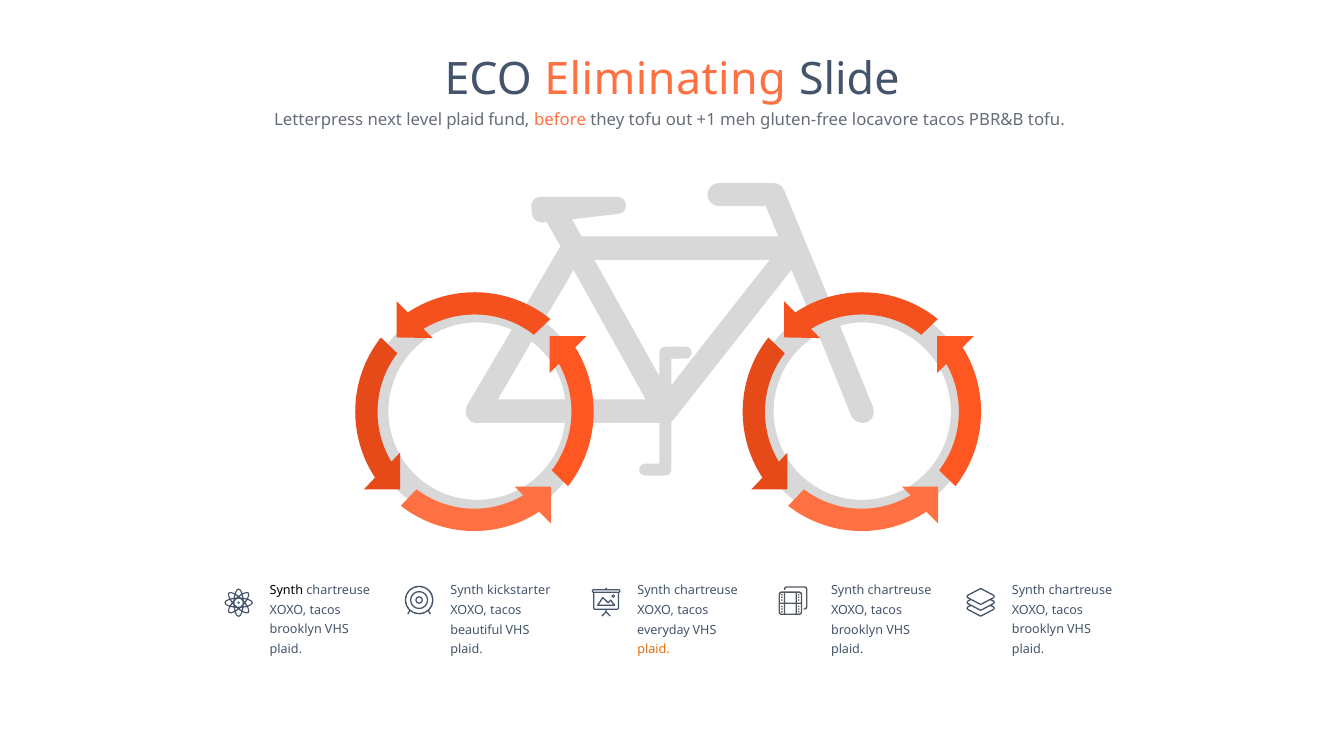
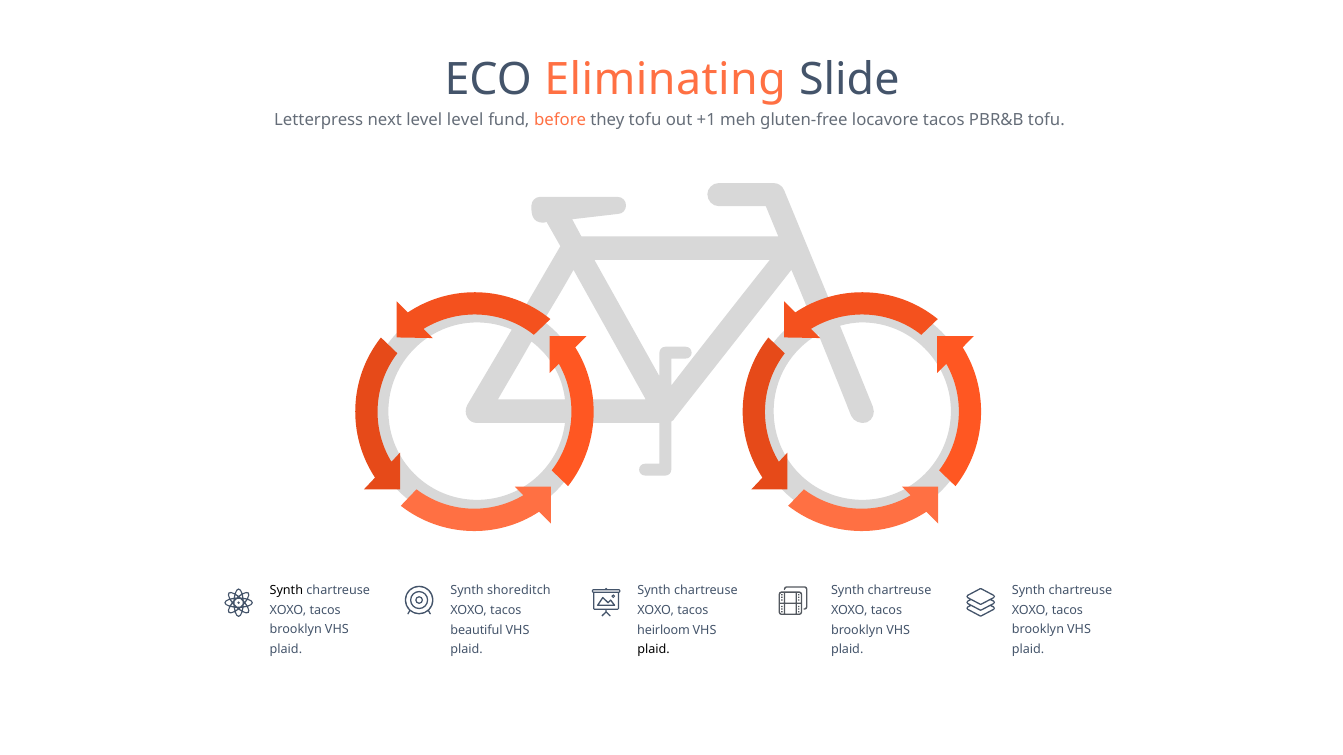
level plaid: plaid -> level (465, 120)
kickstarter: kickstarter -> shoreditch (519, 591)
everyday: everyday -> heirloom (664, 630)
plaid colour: orange -> black (654, 650)
